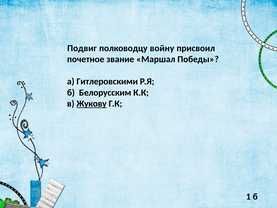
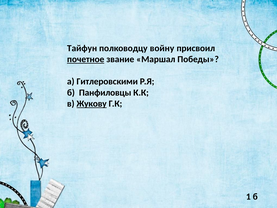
Подвиг: Подвиг -> Тайфун (82, 48)
почетное underline: none -> present (86, 59)
Белорусским: Белорусским -> Панфиловцы (105, 92)
